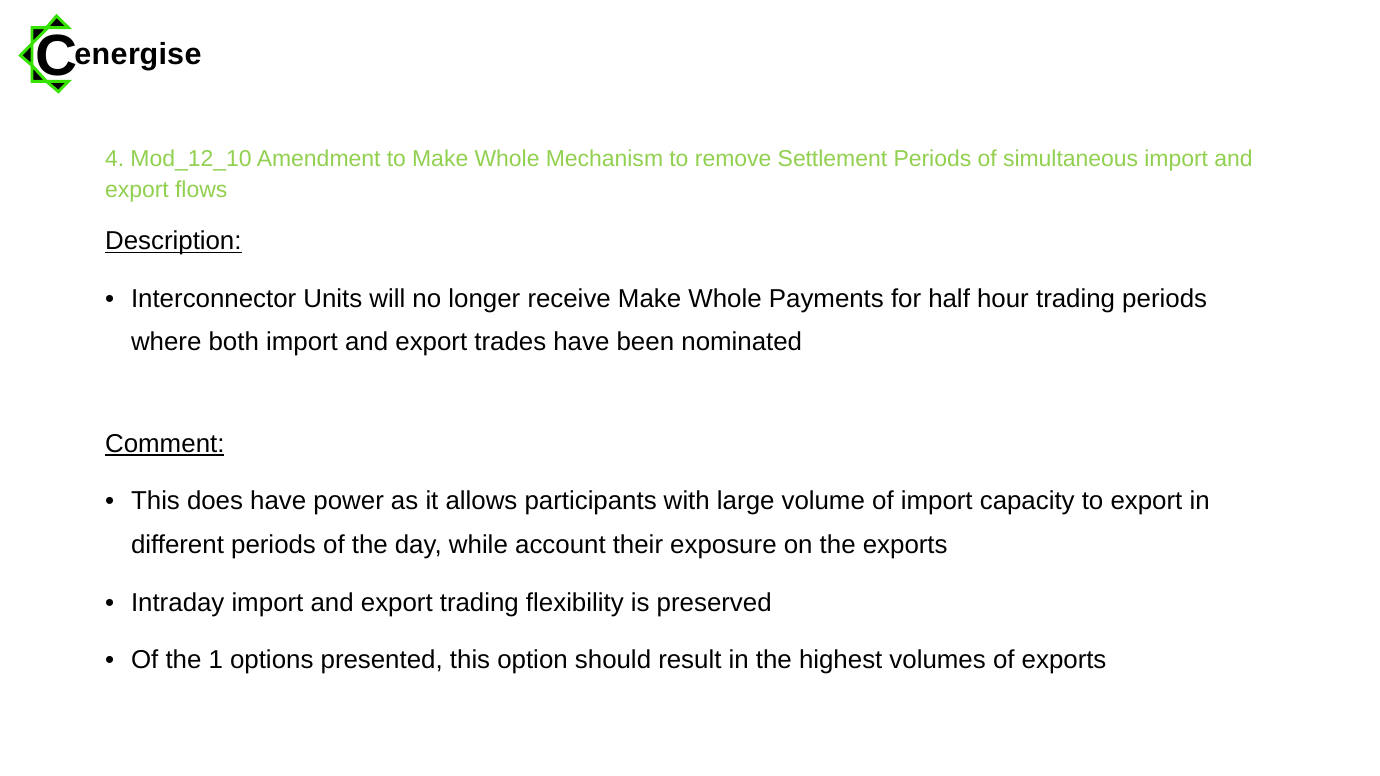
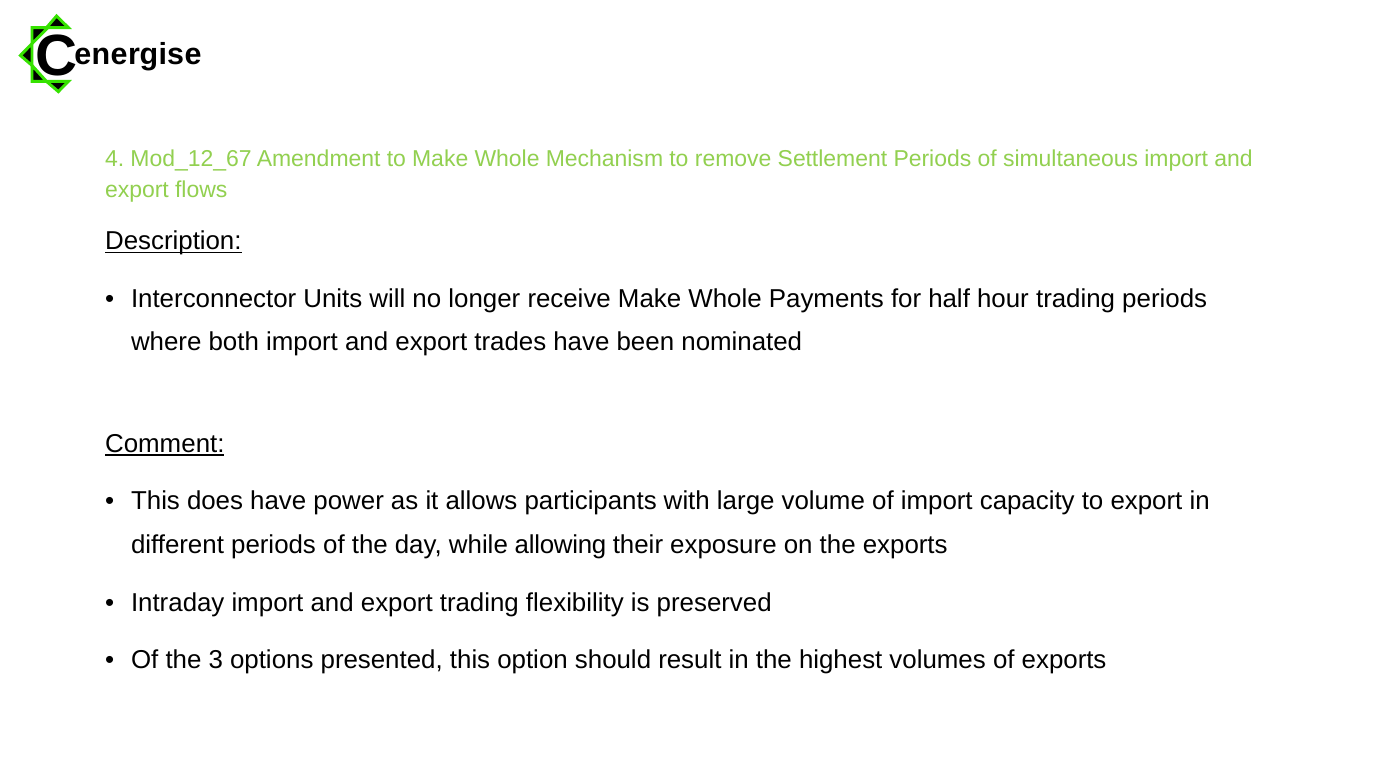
Mod_12_10: Mod_12_10 -> Mod_12_67 (191, 159)
account: account -> allowing (561, 545)
1: 1 -> 3 (216, 661)
